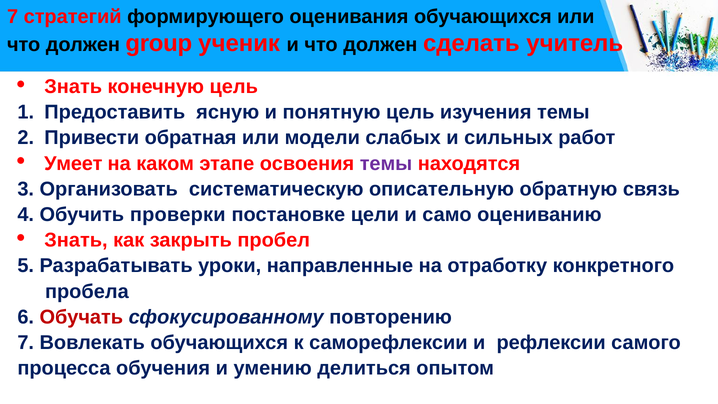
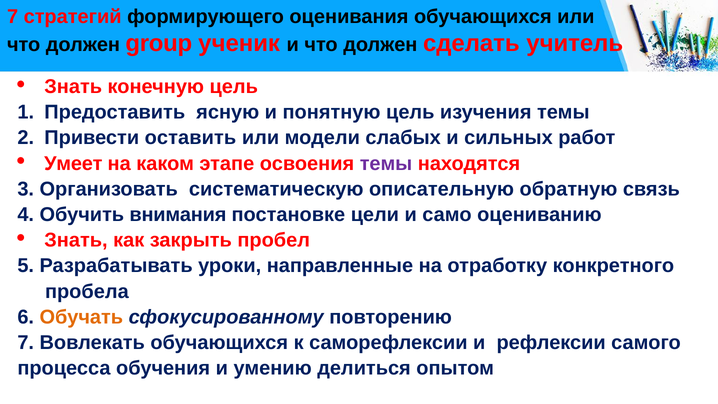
обратная: обратная -> оставить (190, 138)
проверки: проверки -> внимания (178, 215)
Обучать colour: red -> orange (81, 317)
